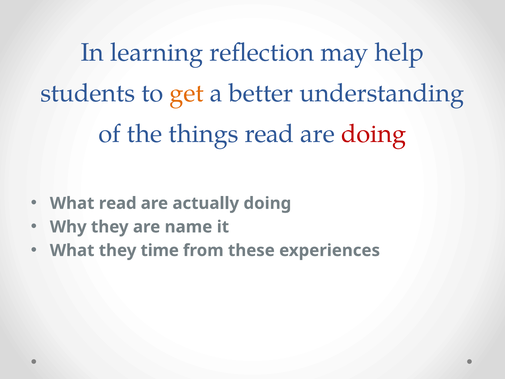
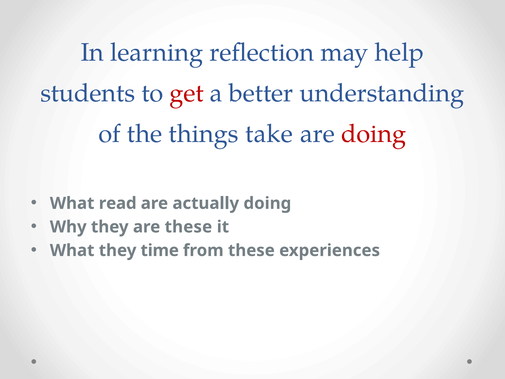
get colour: orange -> red (187, 93)
things read: read -> take (269, 134)
are name: name -> these (188, 227)
